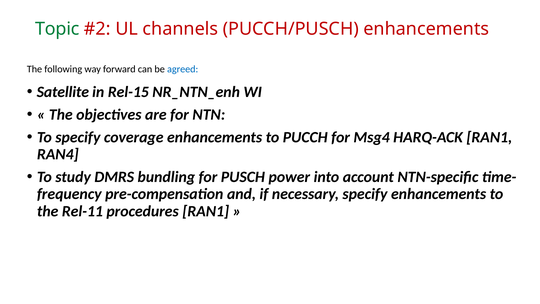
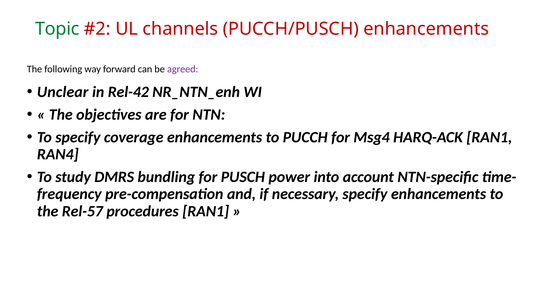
agreed colour: blue -> purple (183, 69)
Satellite: Satellite -> Unclear (63, 92)
Rel-15: Rel-15 -> Rel-42 (128, 92)
Rel-11: Rel-11 -> Rel-57 (82, 211)
